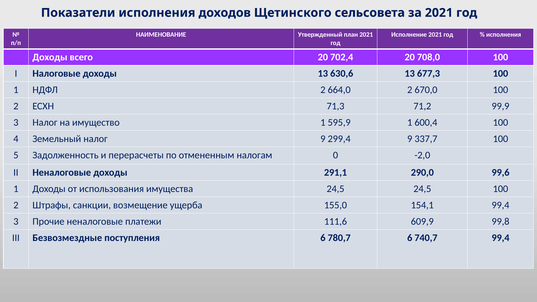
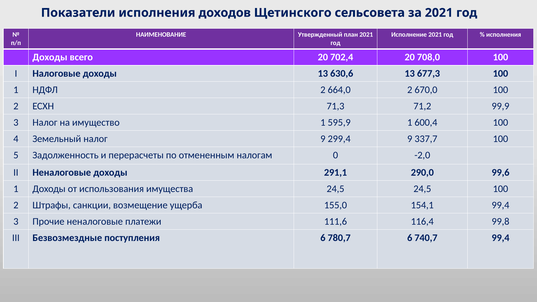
609,9: 609,9 -> 116,4 (422, 222)
